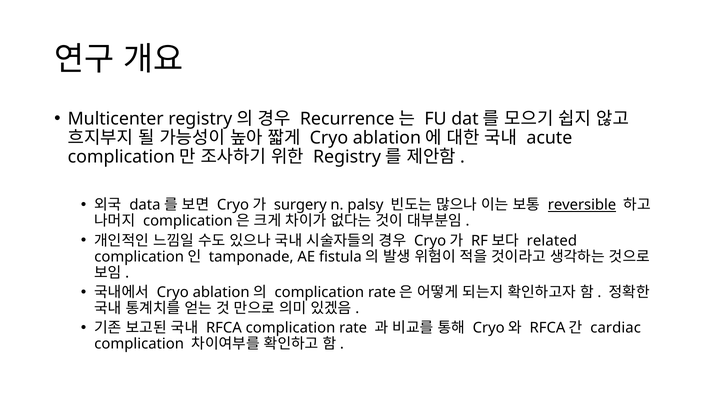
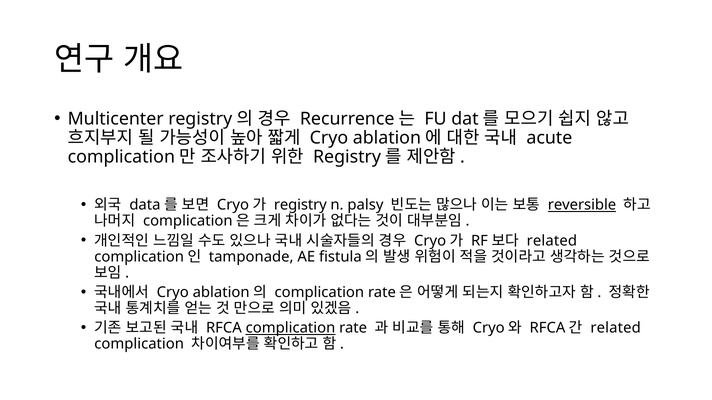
surgery: surgery -> registry (300, 205)
complication underline: none -> present (291, 328)
cardiac: cardiac -> related (616, 328)
